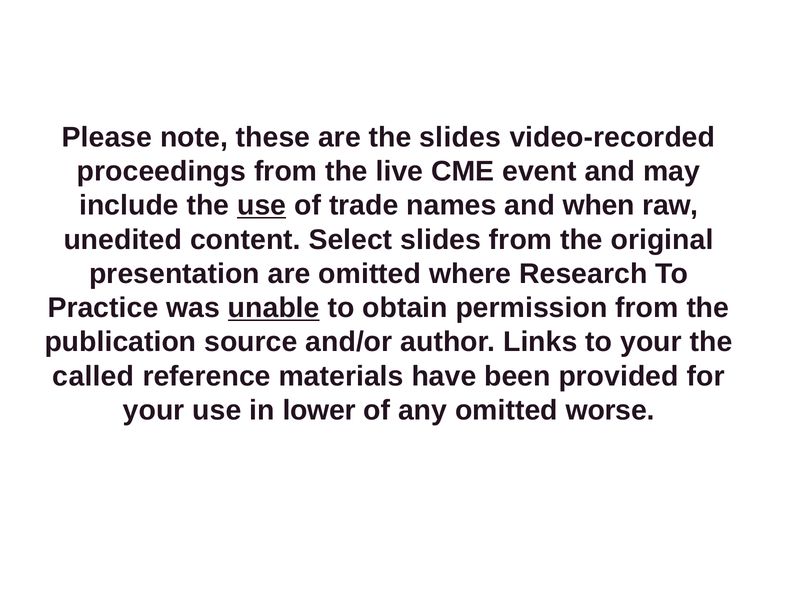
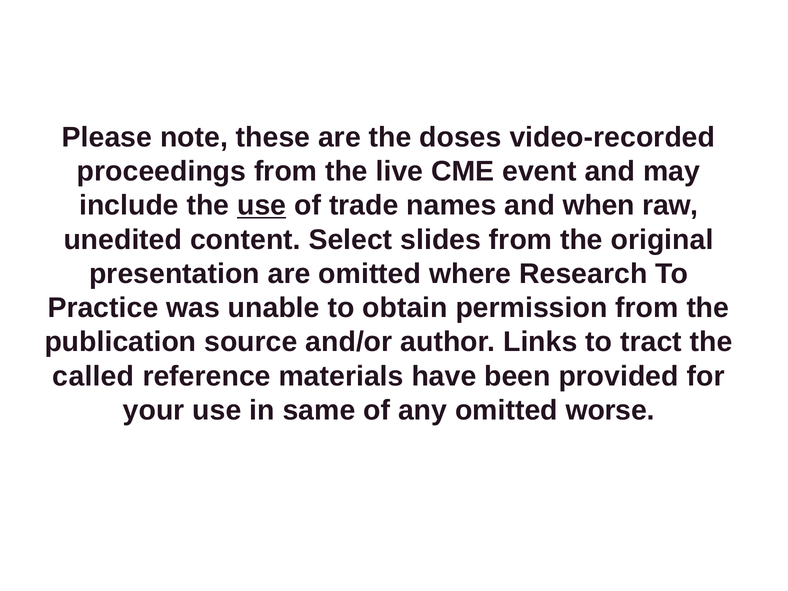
the slides: slides -> doses (460, 137)
unable underline: present -> none (274, 308)
to your: your -> tract (651, 342)
lower: lower -> same (319, 410)
